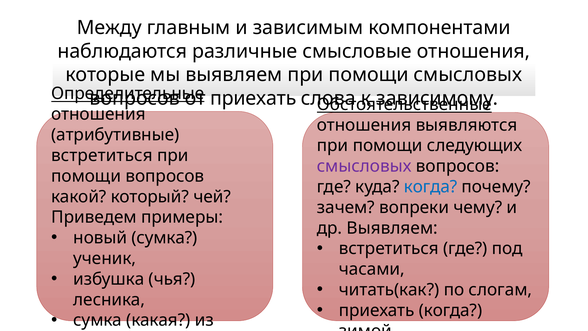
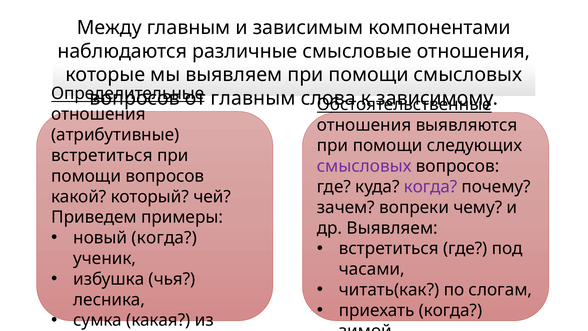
приехать: приехать -> главным (253, 98)
когда colour: blue -> purple (431, 187)
новый сумка: сумка -> когда (164, 238)
